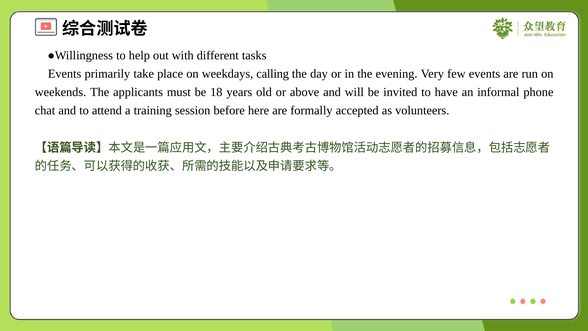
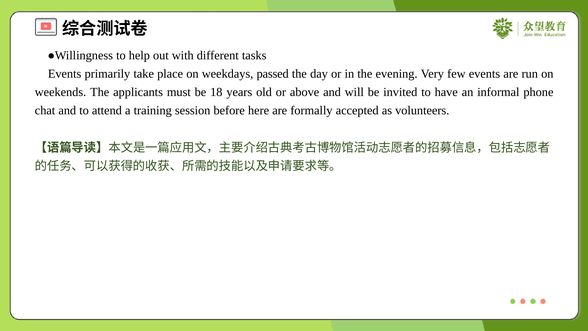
calling: calling -> passed (273, 74)
